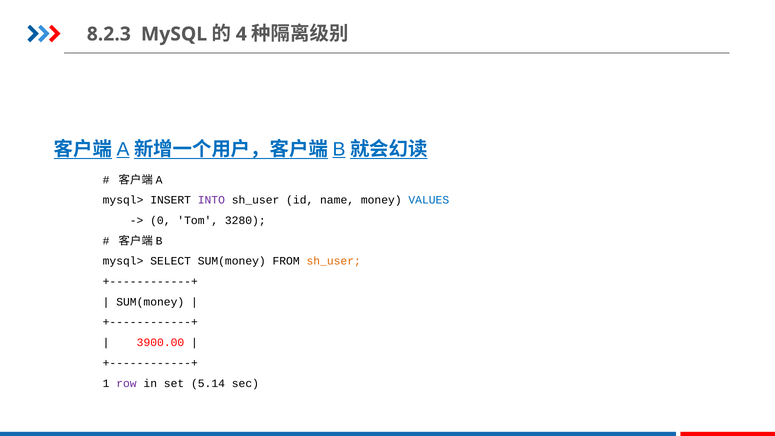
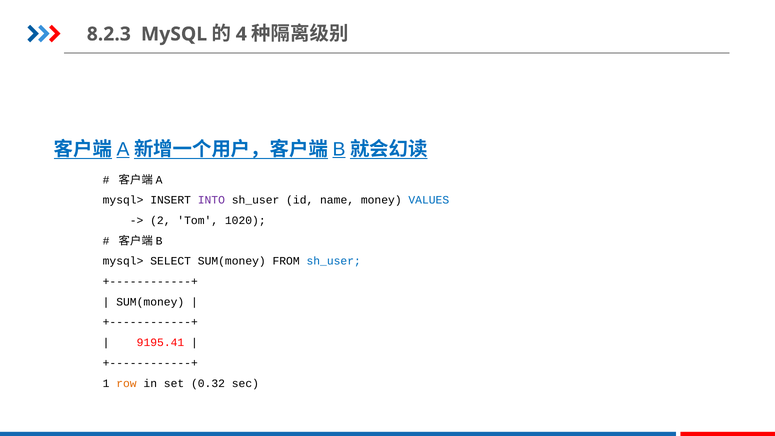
0: 0 -> 2 (160, 221)
3280: 3280 -> 1020 (245, 221)
sh_user colour: orange -> blue (334, 261)
3900.00: 3900.00 -> 9195.41 (160, 343)
row colour: purple -> orange (126, 383)
5.14: 5.14 -> 0.32 (208, 383)
